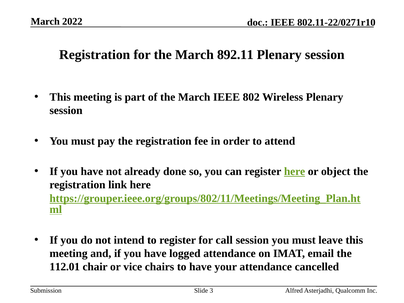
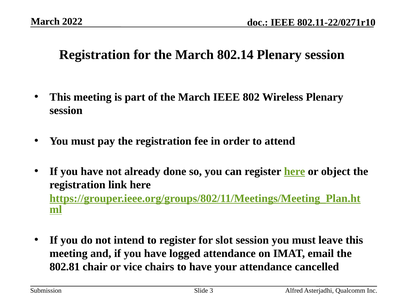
892.11: 892.11 -> 802.14 (235, 55)
call: call -> slot (224, 240)
112.01: 112.01 -> 802.81 (65, 267)
